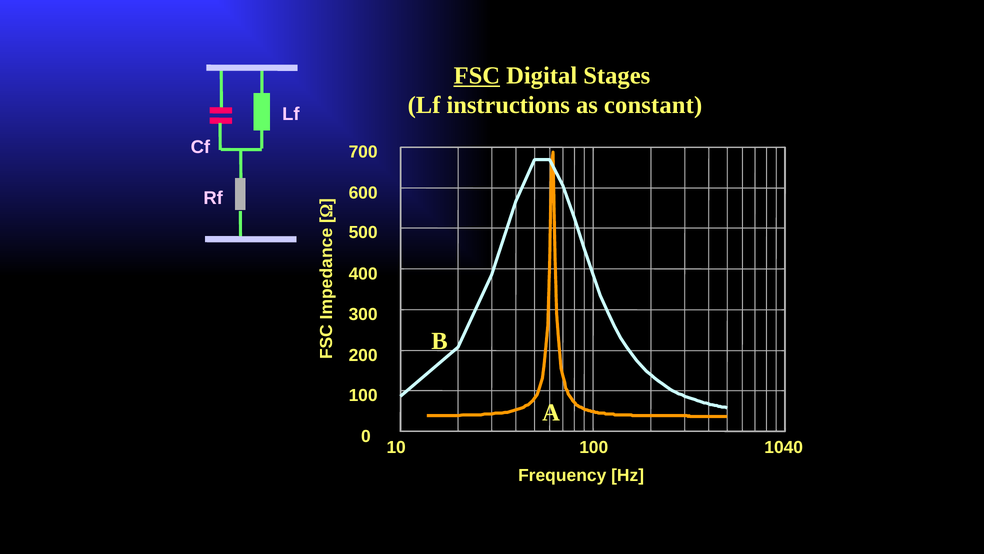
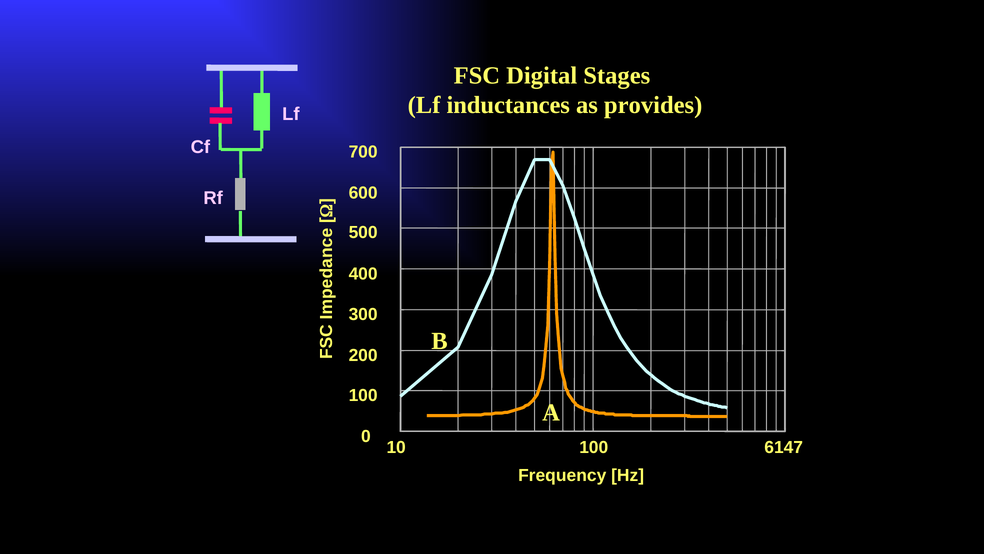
FSC underline: present -> none (477, 75)
instructions: instructions -> inductances (508, 105)
constant: constant -> provides (653, 105)
1040: 1040 -> 6147 (784, 447)
